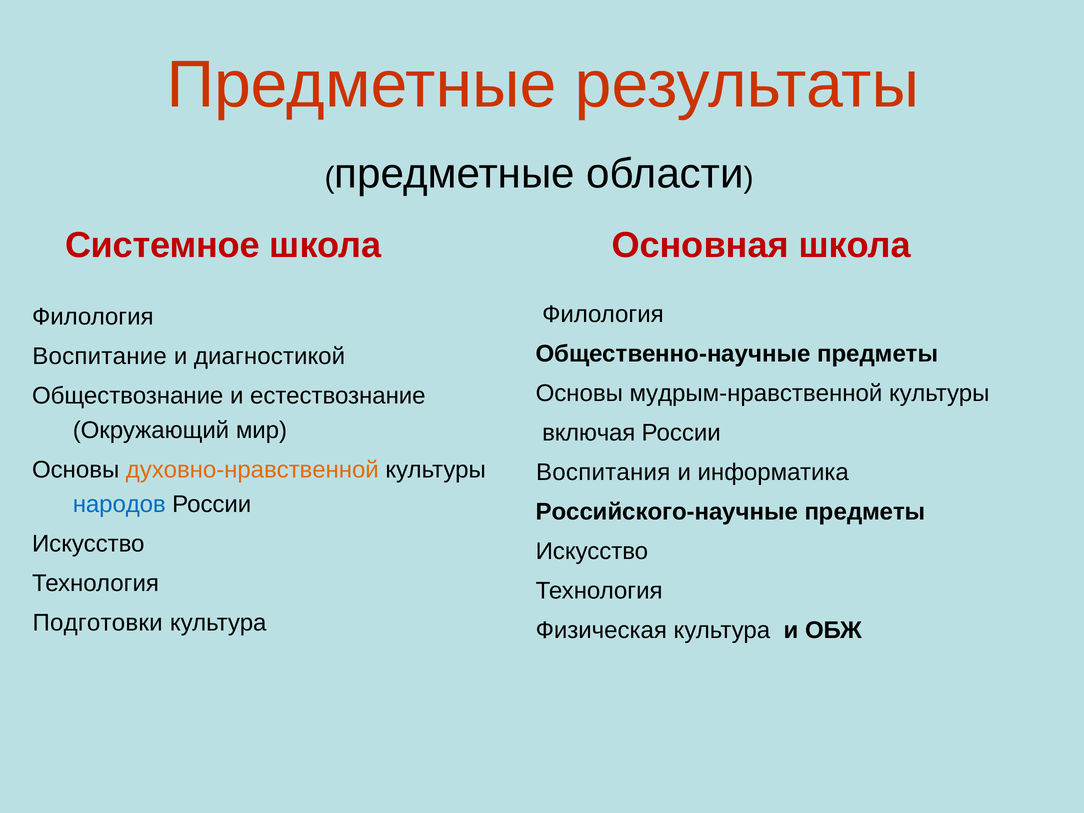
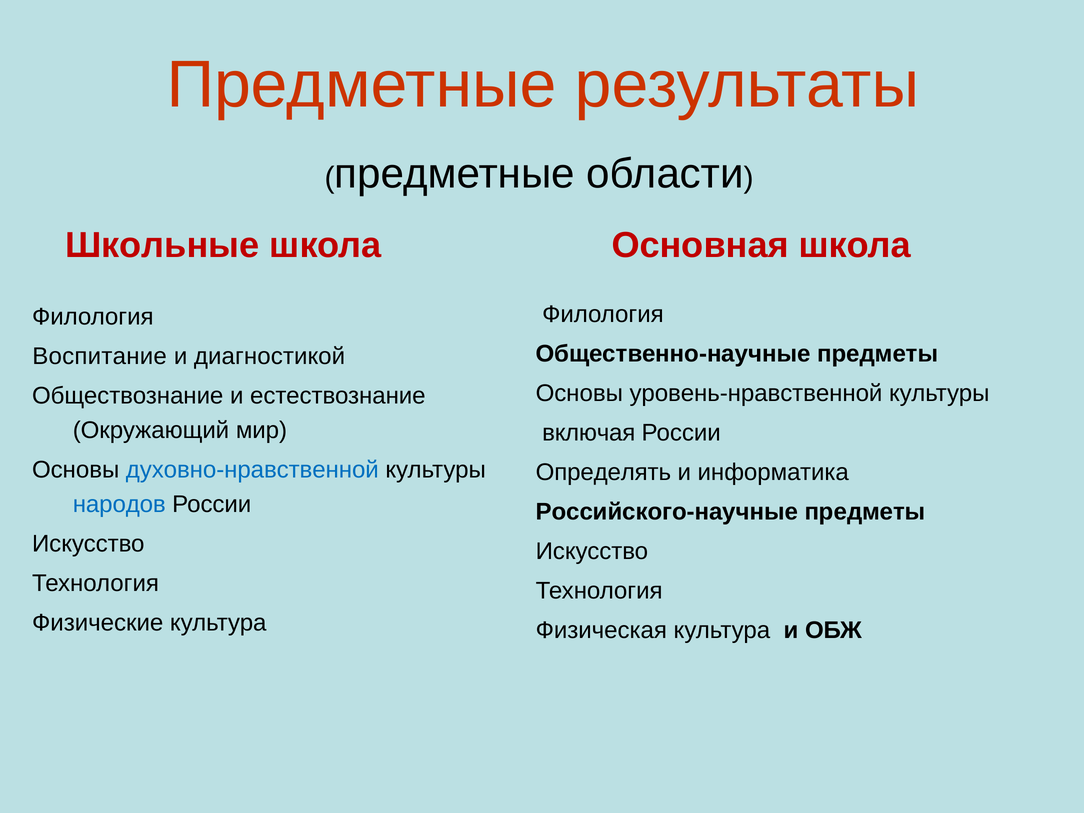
Системное: Системное -> Школьные (162, 245)
мудрым-нравственной: мудрым-нравственной -> уровень-нравственной (756, 393)
духовно-нравственной colour: orange -> blue (252, 470)
Воспитания: Воспитания -> Определять (603, 472)
Подготовки: Подготовки -> Физические (98, 623)
